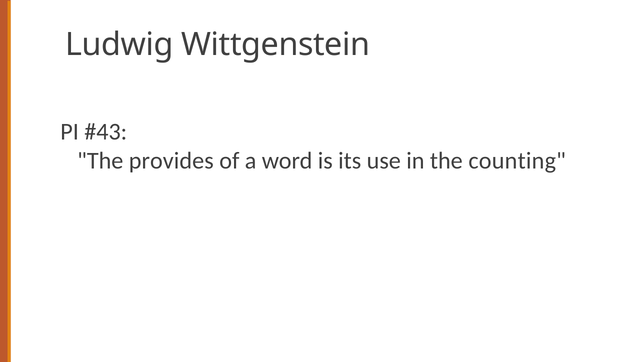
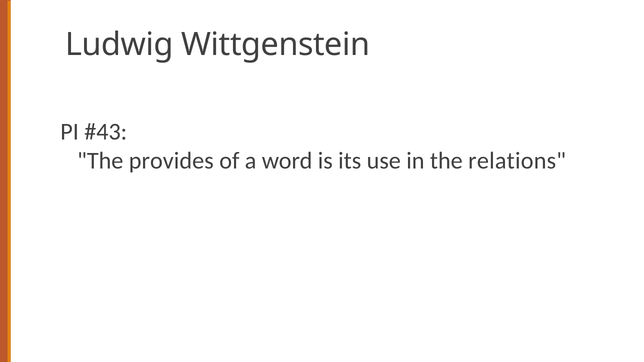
counting: counting -> relations (517, 161)
